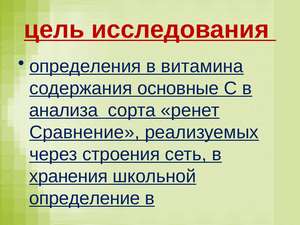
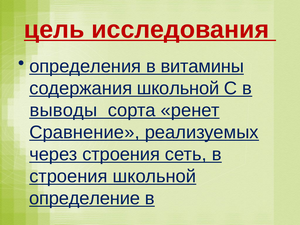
витамина: витамина -> витамины (202, 66)
содержания основные: основные -> школьной (178, 88)
анализа: анализа -> выводы (63, 110)
хранения: хранения -> строения (68, 176)
